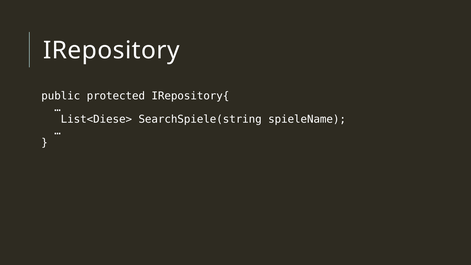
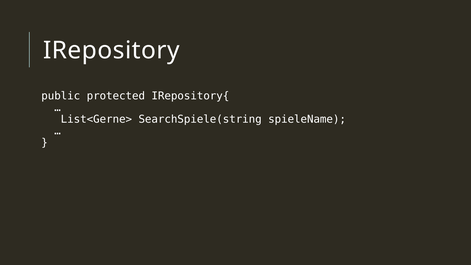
List<Diese>: List<Diese> -> List<Gerne> (96, 119)
